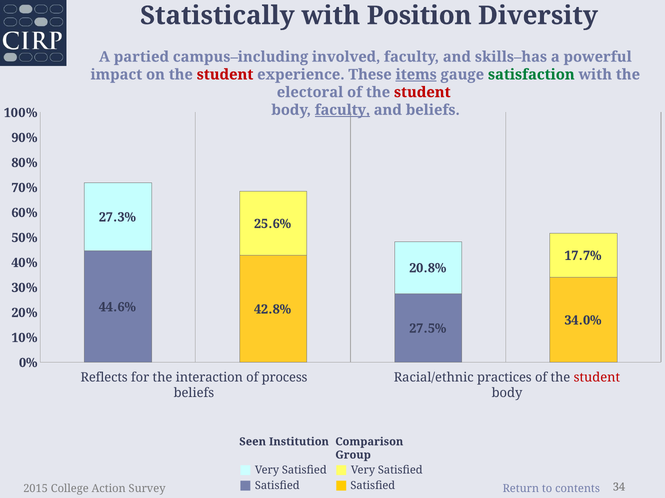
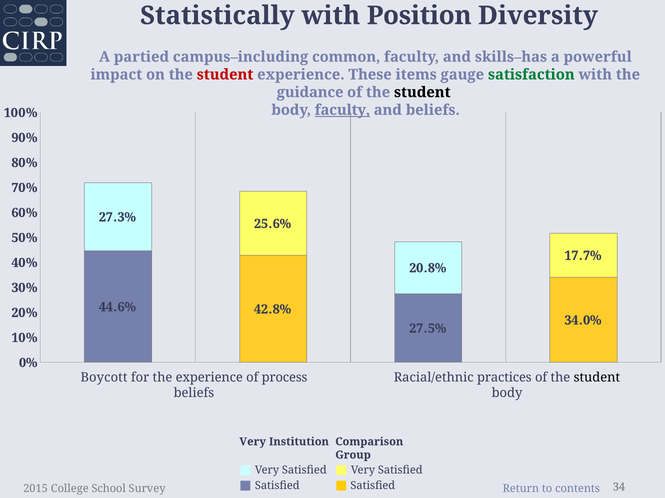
involved: involved -> common (346, 57)
items underline: present -> none (416, 75)
electoral: electoral -> guidance (310, 92)
student colour: red -> black (422, 92)
Reflects: Reflects -> Boycott (104, 378)
the interaction: interaction -> experience (209, 378)
student colour: red -> black (597, 378)
Seen: Seen -> Very (253, 442)
Action: Action -> School (109, 490)
